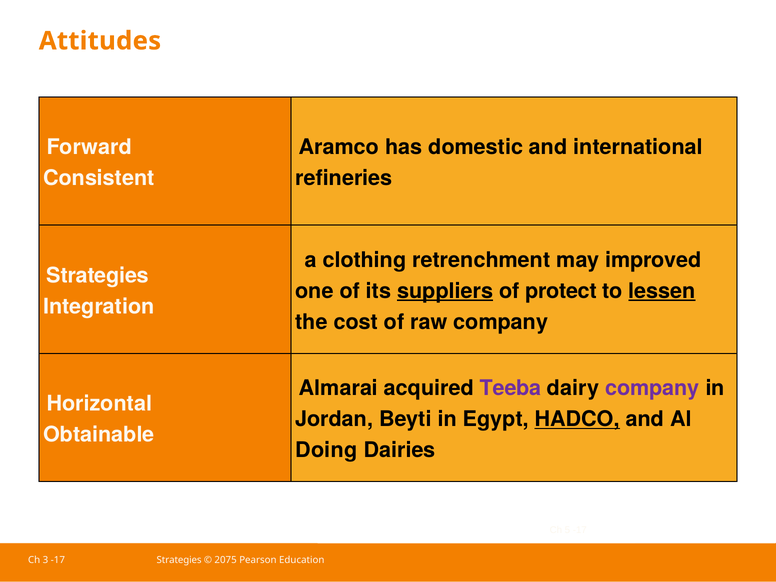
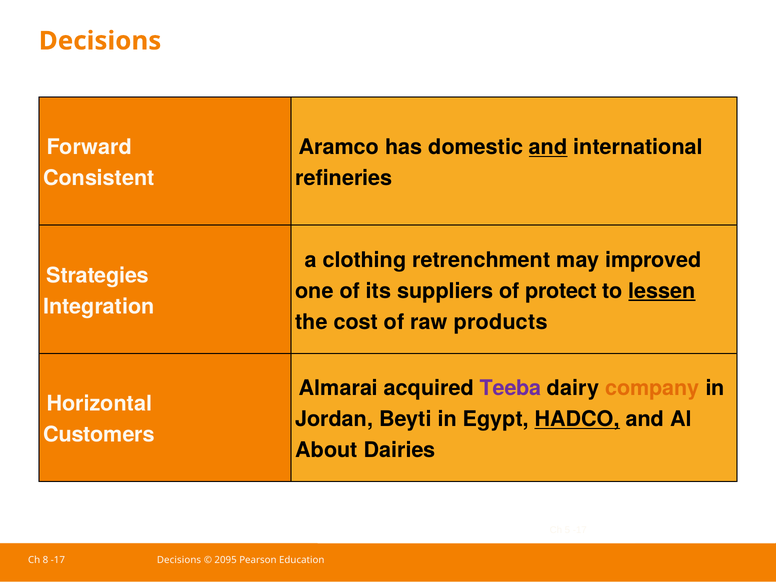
Attitudes: Attitudes -> Decisions (100, 41)
and underline: none -> present (548, 147)
suppliers underline: present -> none (445, 291)
raw company: company -> products (501, 322)
company colour: purple -> orange (652, 388)
Obtainable: Obtainable -> Customers (99, 435)
Doing: Doing -> About (326, 450)
3: 3 -> 8 (45, 560)
-17 Strategies: Strategies -> Decisions (179, 560)
2075: 2075 -> 2095 (226, 560)
